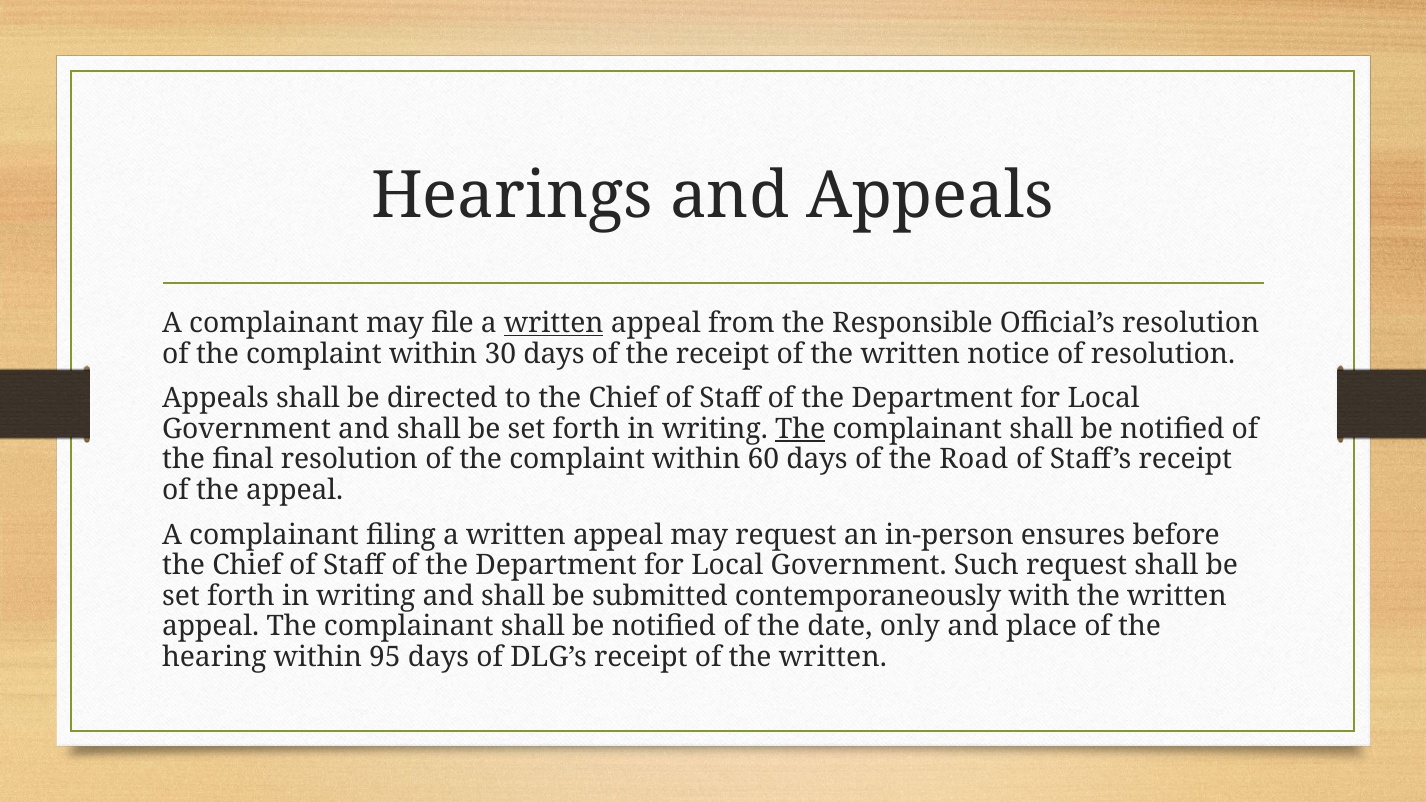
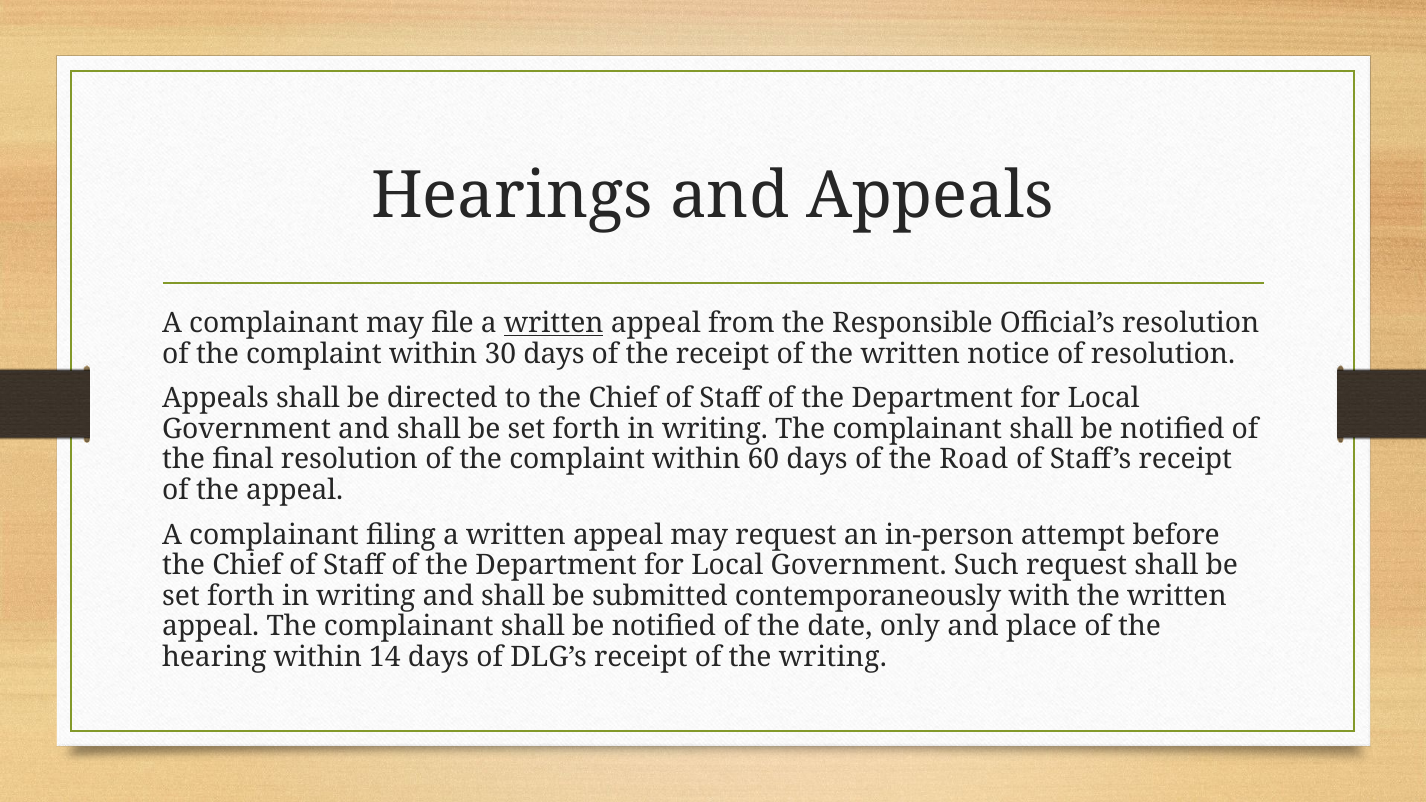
The underline: present -> none (800, 429)
ensures: ensures -> attempt (1073, 535)
95: 95 -> 14 (385, 657)
written: written -> writing (833, 657)
